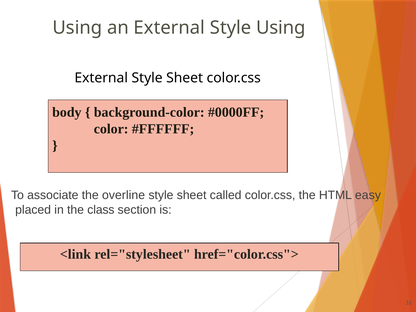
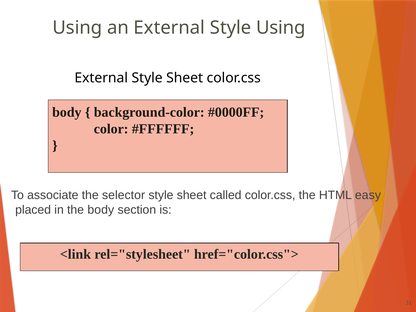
overline: overline -> selector (124, 195)
the class: class -> body (101, 210)
